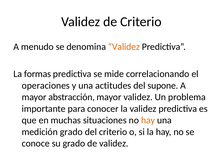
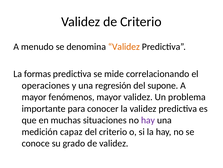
actitudes: actitudes -> regresión (113, 85)
abstracción: abstracción -> fenómenos (72, 97)
hay colour: orange -> purple (148, 120)
medición grado: grado -> capaz (71, 131)
